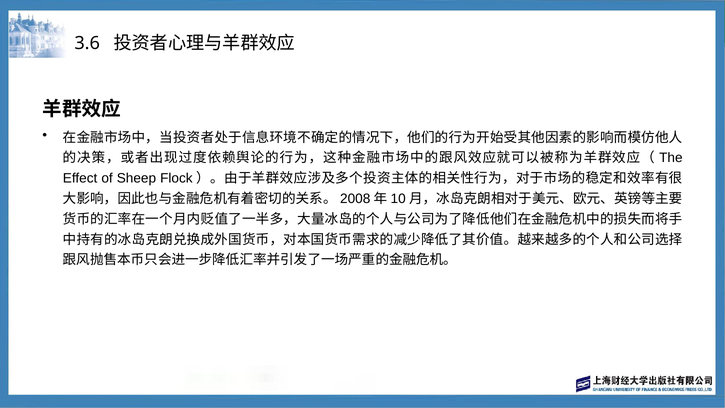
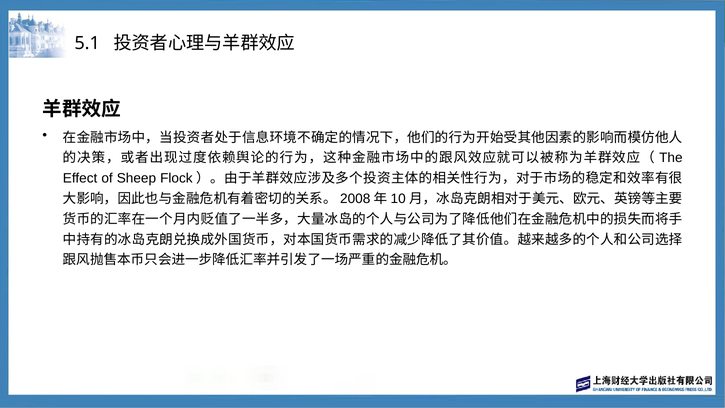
3.6: 3.6 -> 5.1 (87, 43)
